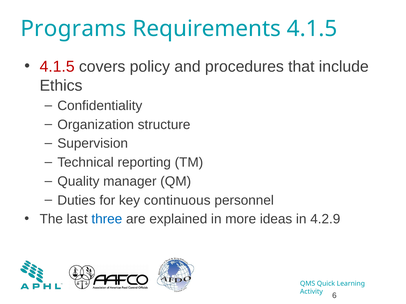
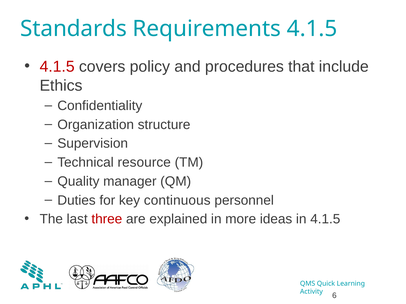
Programs: Programs -> Standards (74, 29)
reporting: reporting -> resource (144, 163)
three colour: blue -> red (107, 220)
in 4.2.9: 4.2.9 -> 4.1.5 (325, 220)
